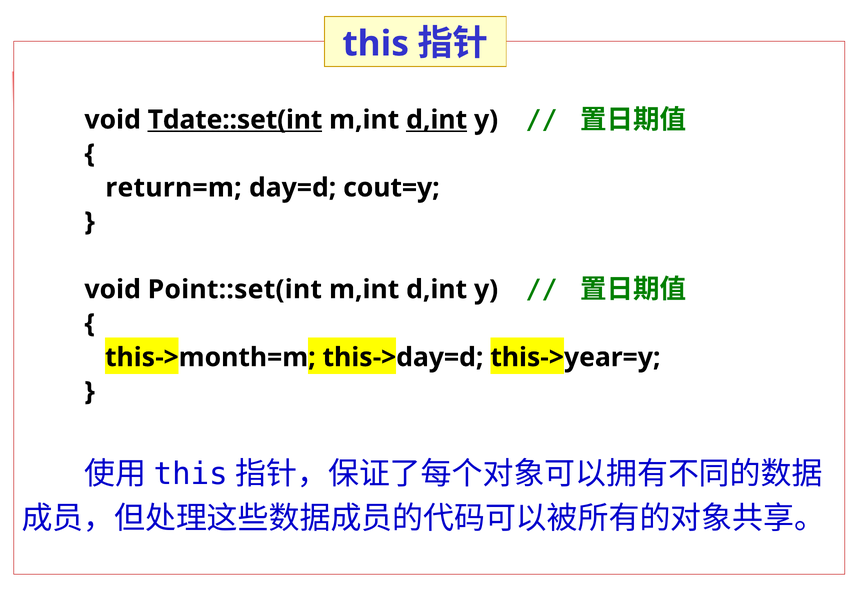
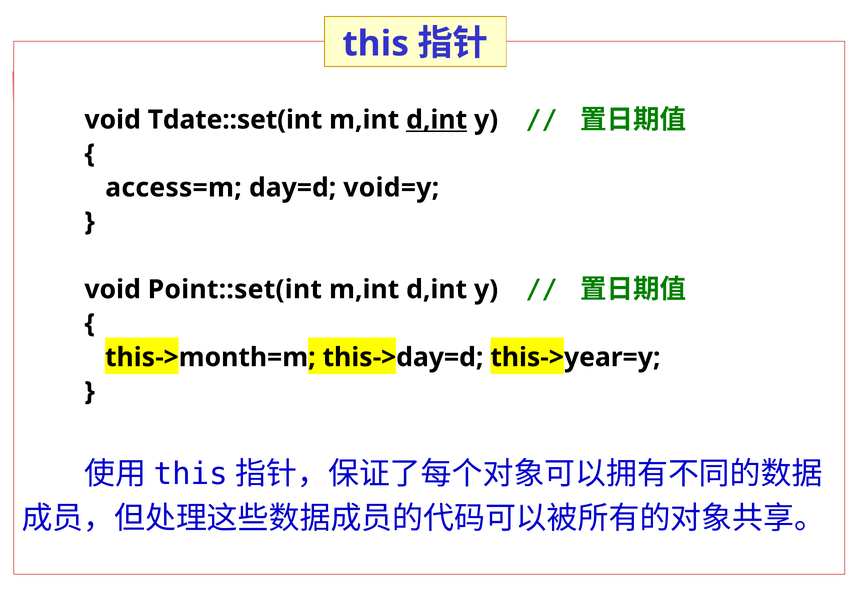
Tdate::set(int underline: present -> none (235, 120)
return=m: return=m -> access=m (173, 188)
cout=y: cout=y -> void=y (391, 188)
